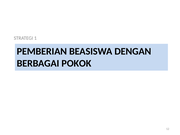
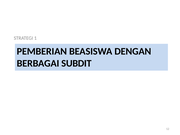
POKOK: POKOK -> SUBDIT (77, 63)
